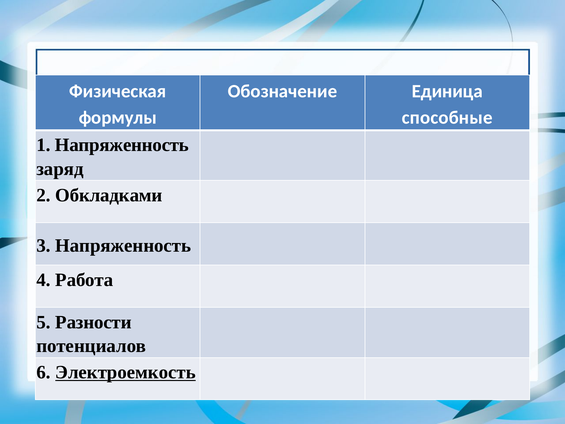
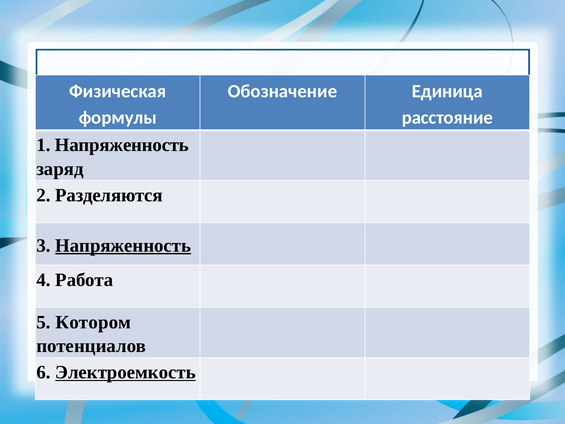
способные: способные -> расстояние (447, 118)
Обкладками: Обкладками -> Разделяются (109, 195)
Напряженность underline: none -> present (123, 245)
Разности: Разности -> Котором (93, 322)
